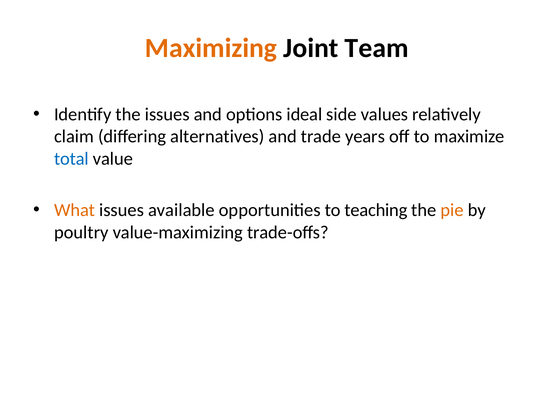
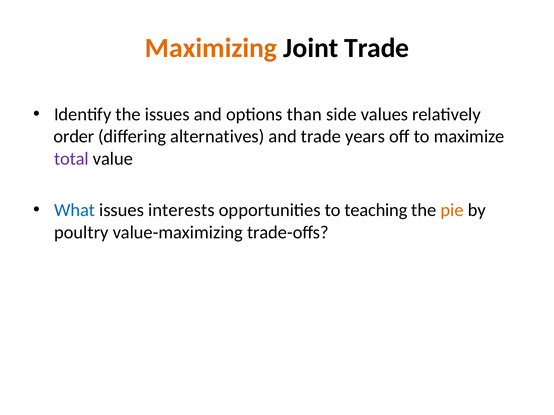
Joint Team: Team -> Trade (377, 48)
ideal: ideal -> than (304, 114)
claim: claim -> order (74, 137)
total colour: blue -> purple (71, 159)
What colour: orange -> blue (74, 210)
available: available -> interests (181, 210)
